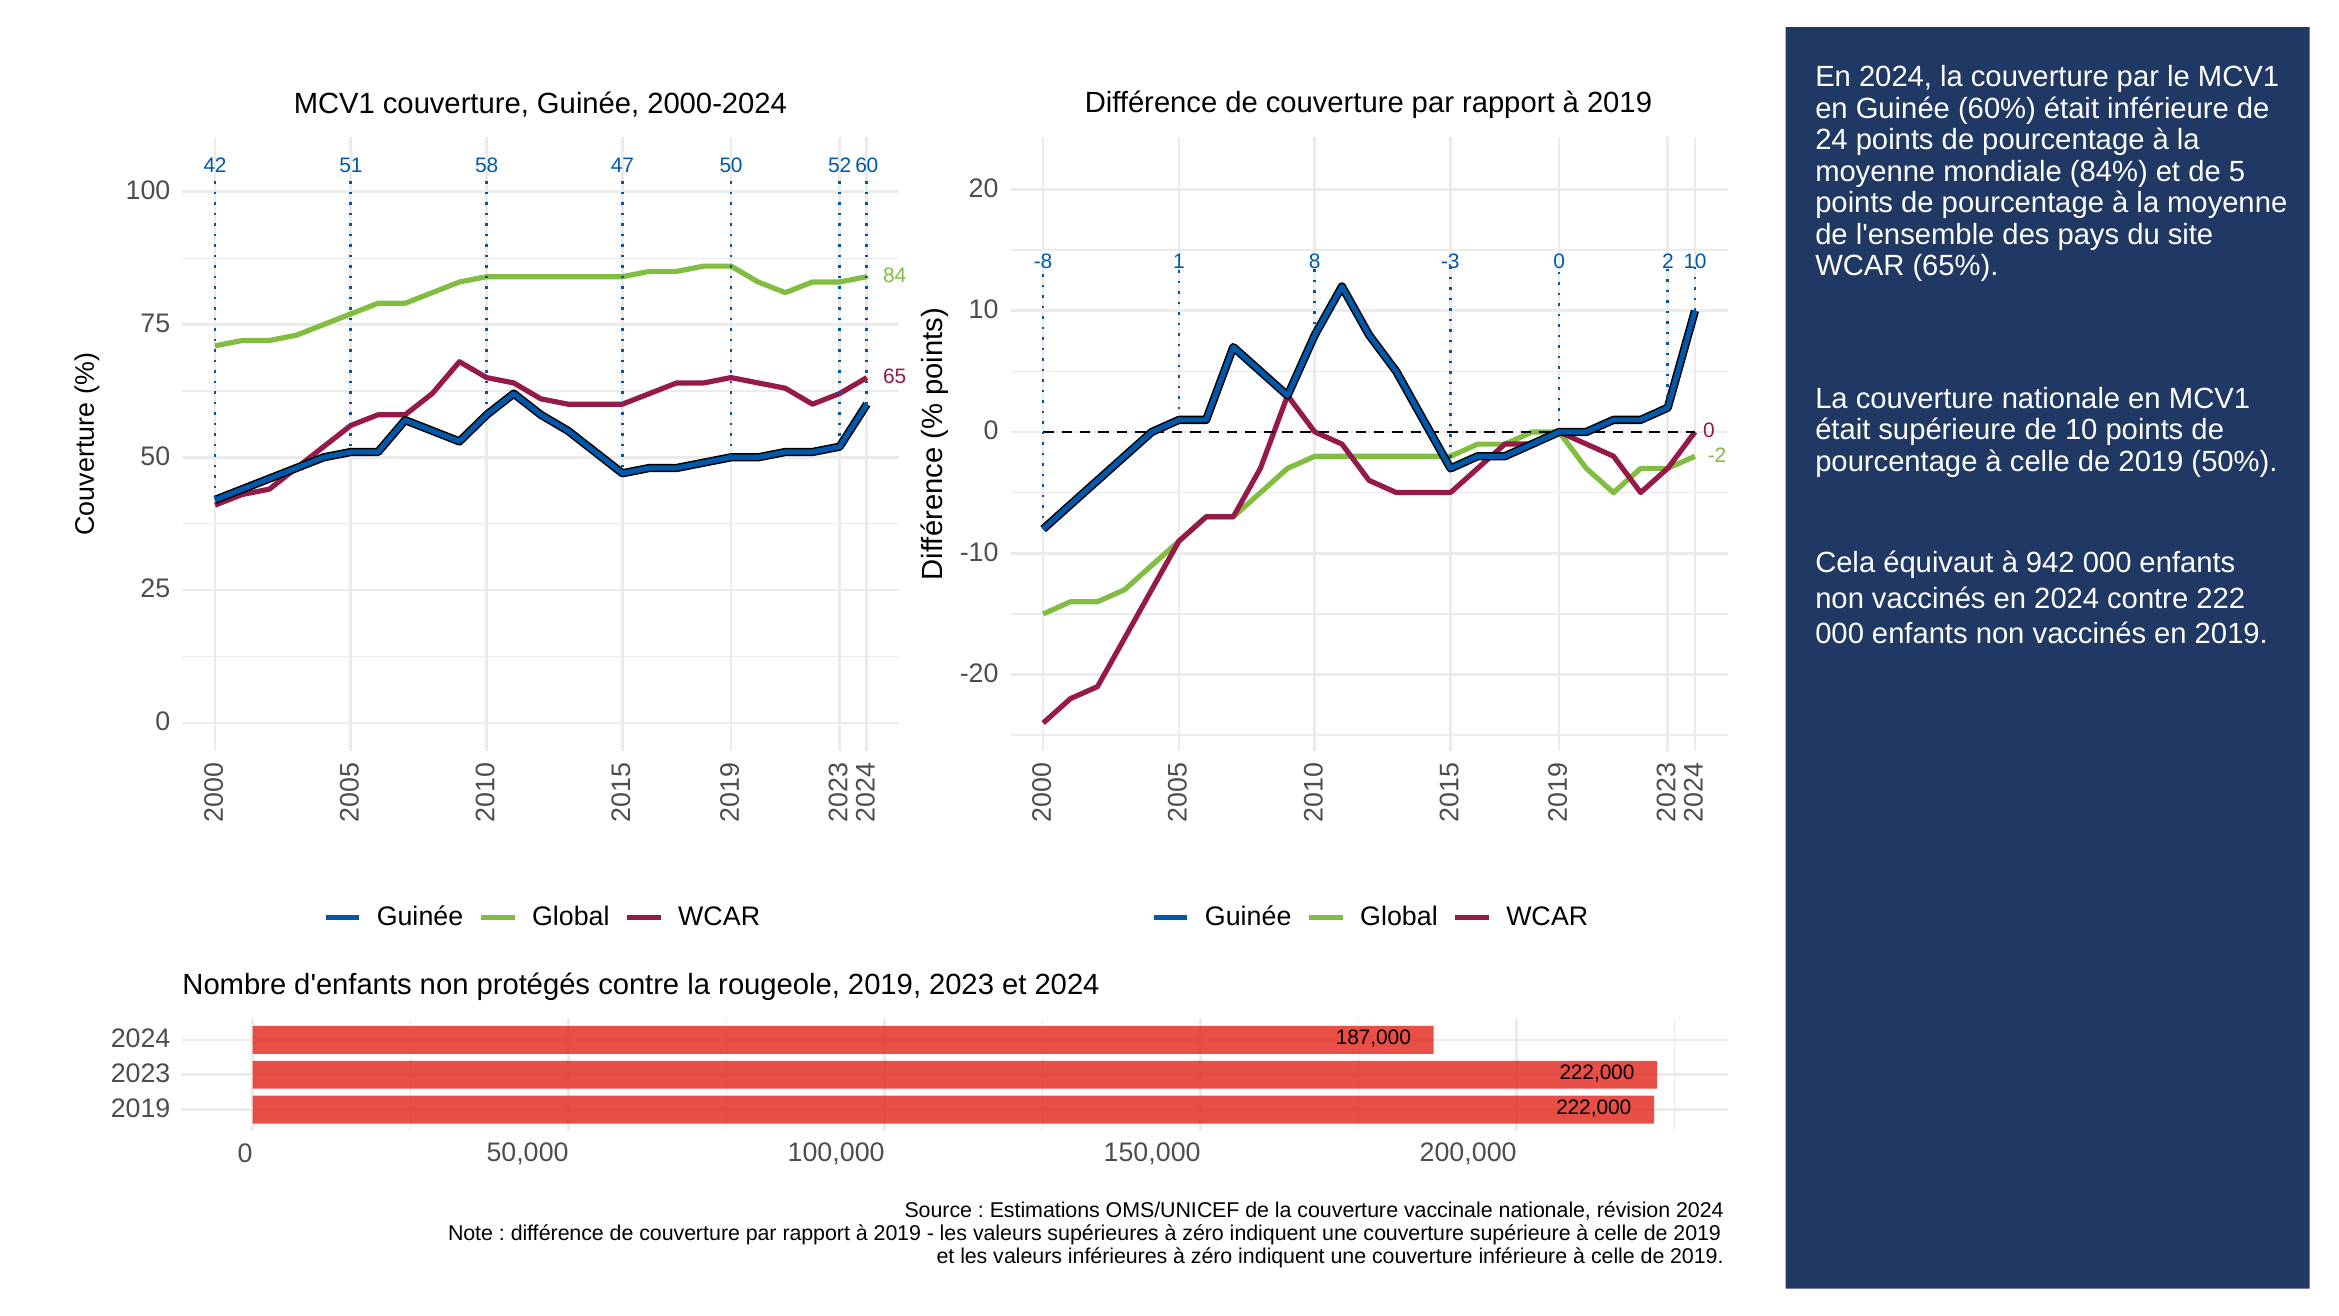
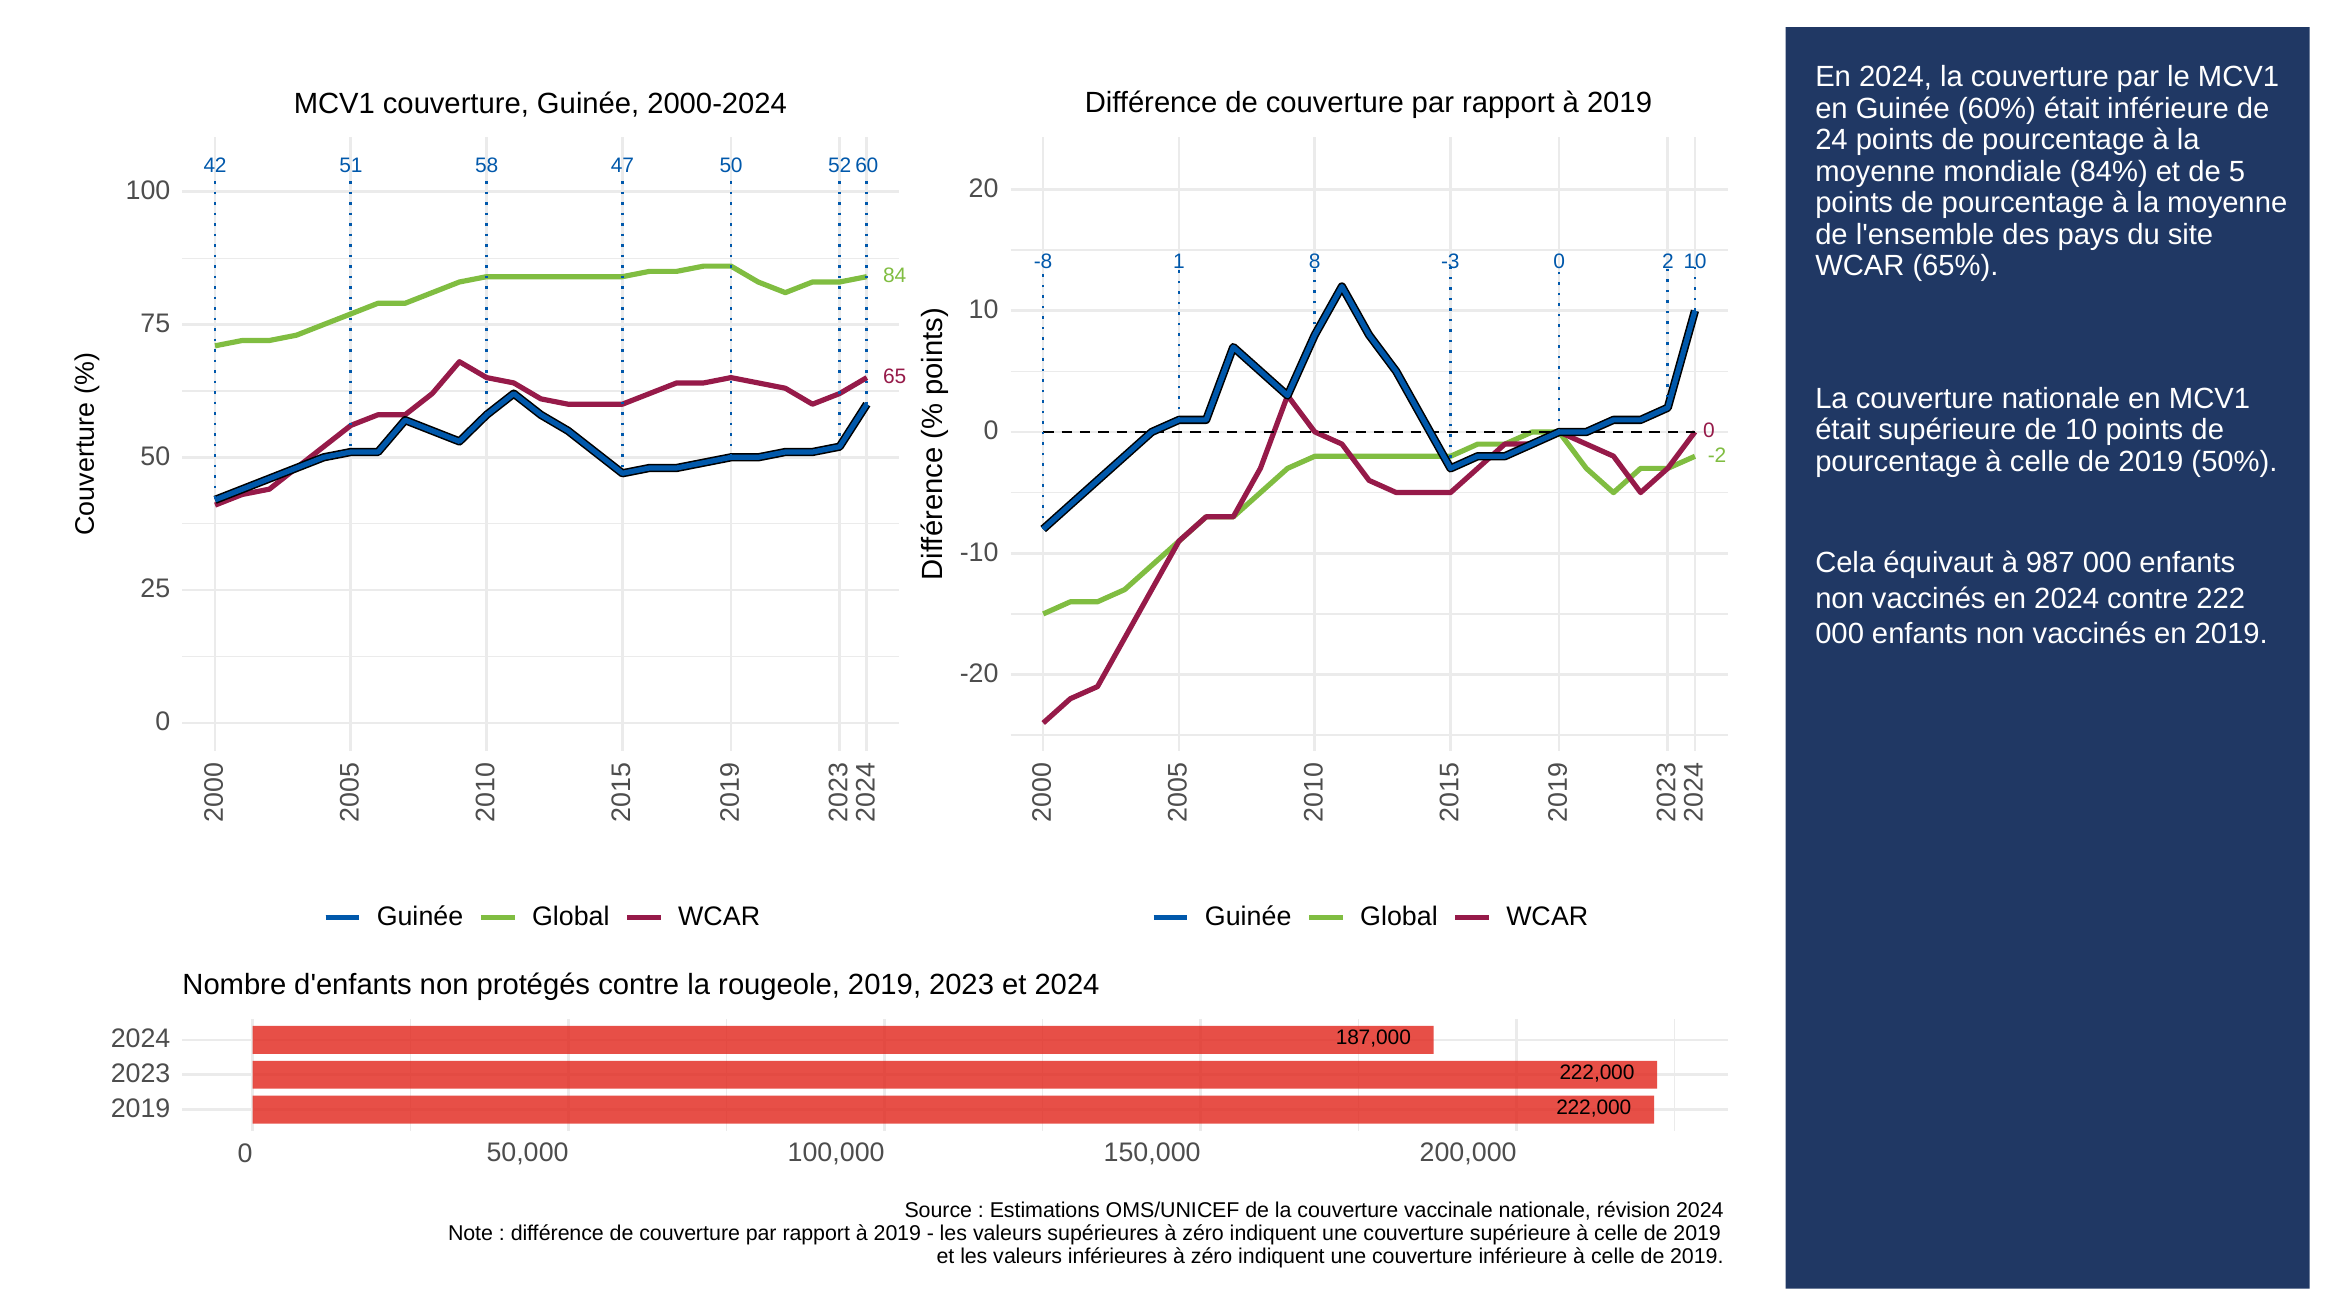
942: 942 -> 987 (2050, 563)
